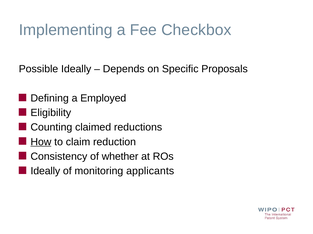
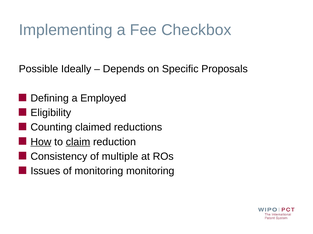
claim underline: none -> present (78, 142)
whether: whether -> multiple (120, 157)
Ideally: Ideally -> Issues (45, 171)
monitoring applicants: applicants -> monitoring (150, 171)
